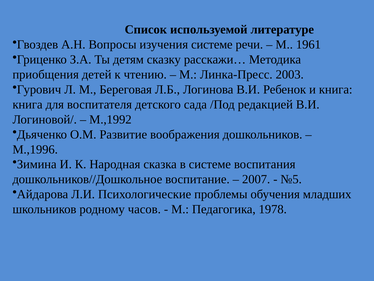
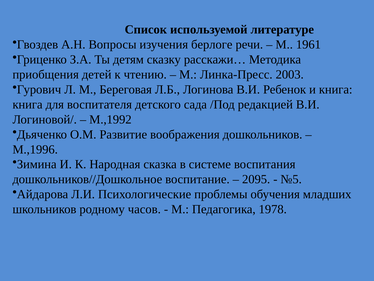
изучения системе: системе -> берлоге (212, 44)
2007: 2007 -> 2095 (256, 179)
